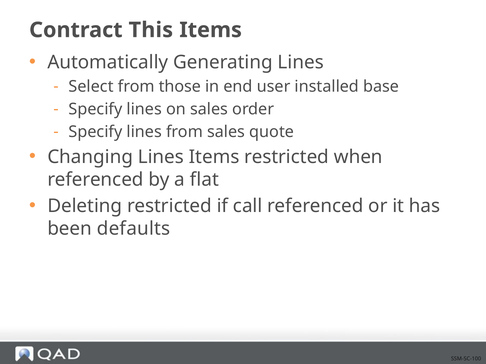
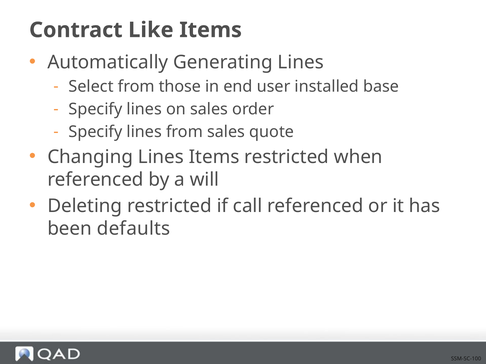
This: This -> Like (151, 30)
flat: flat -> will (204, 180)
